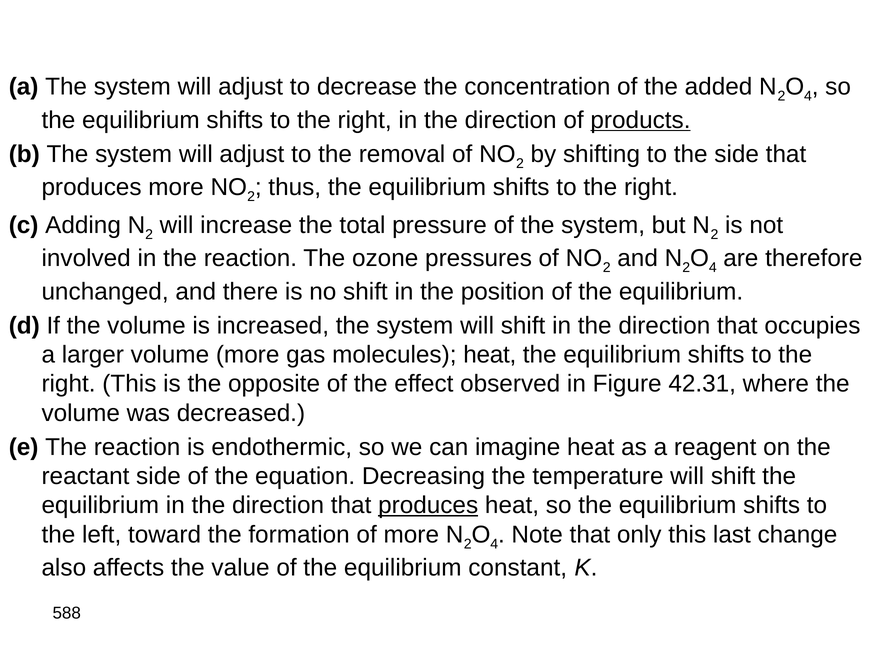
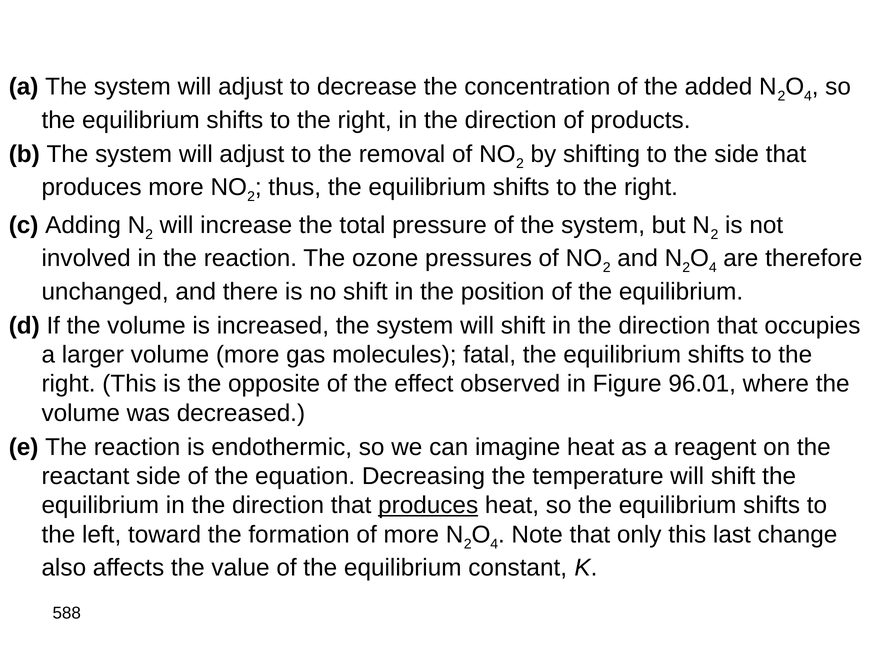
products underline: present -> none (640, 120)
molecules heat: heat -> fatal (490, 355)
42.31: 42.31 -> 96.01 (702, 384)
